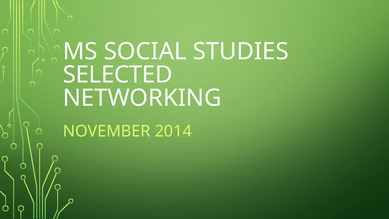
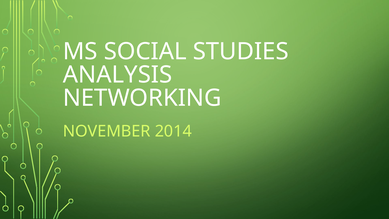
SELECTED: SELECTED -> ANALYSIS (117, 75)
